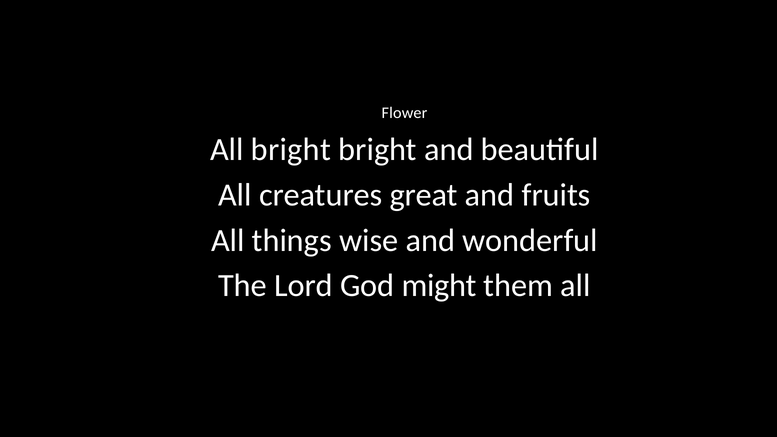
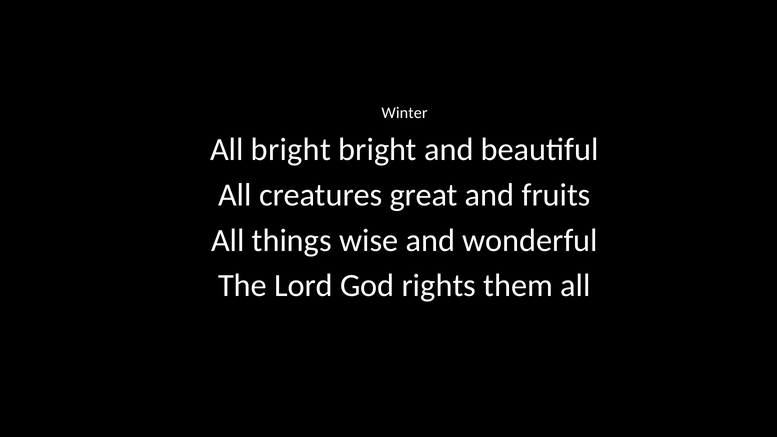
Flower: Flower -> Winter (405, 113)
might: might -> rights (439, 286)
